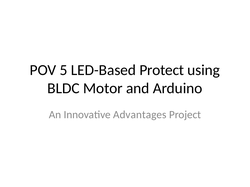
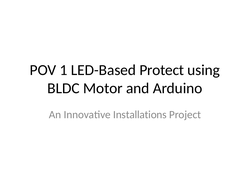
5: 5 -> 1 (64, 70)
Advantages: Advantages -> Installations (140, 115)
